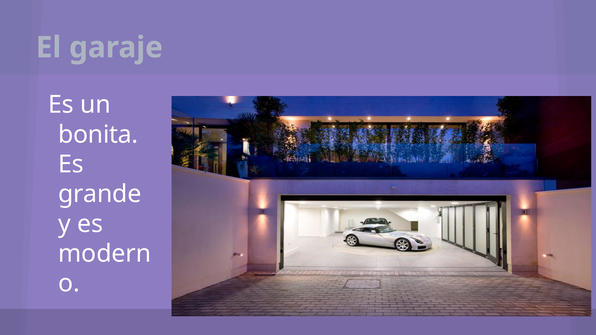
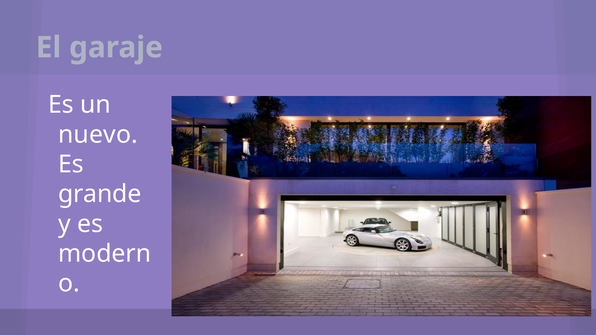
bonita: bonita -> nuevo (98, 135)
